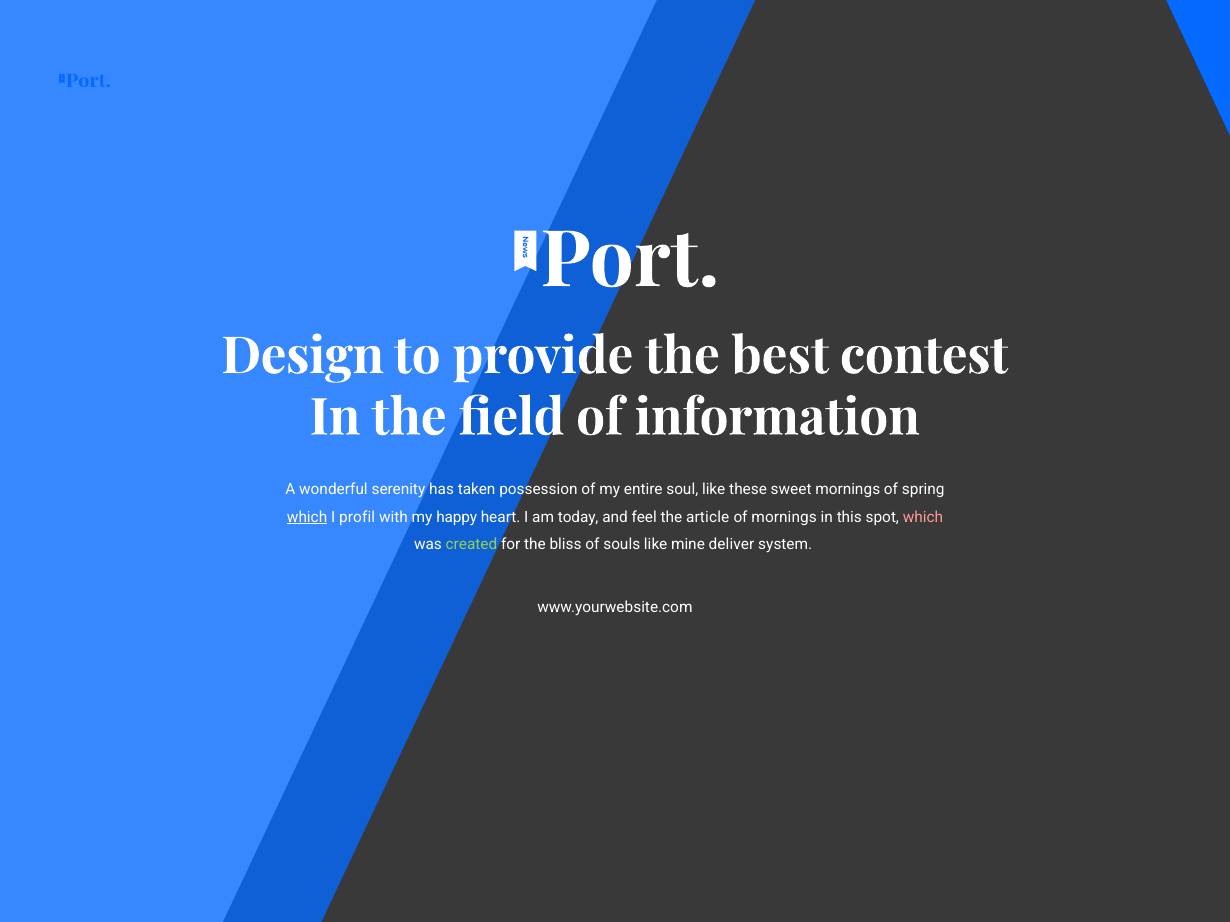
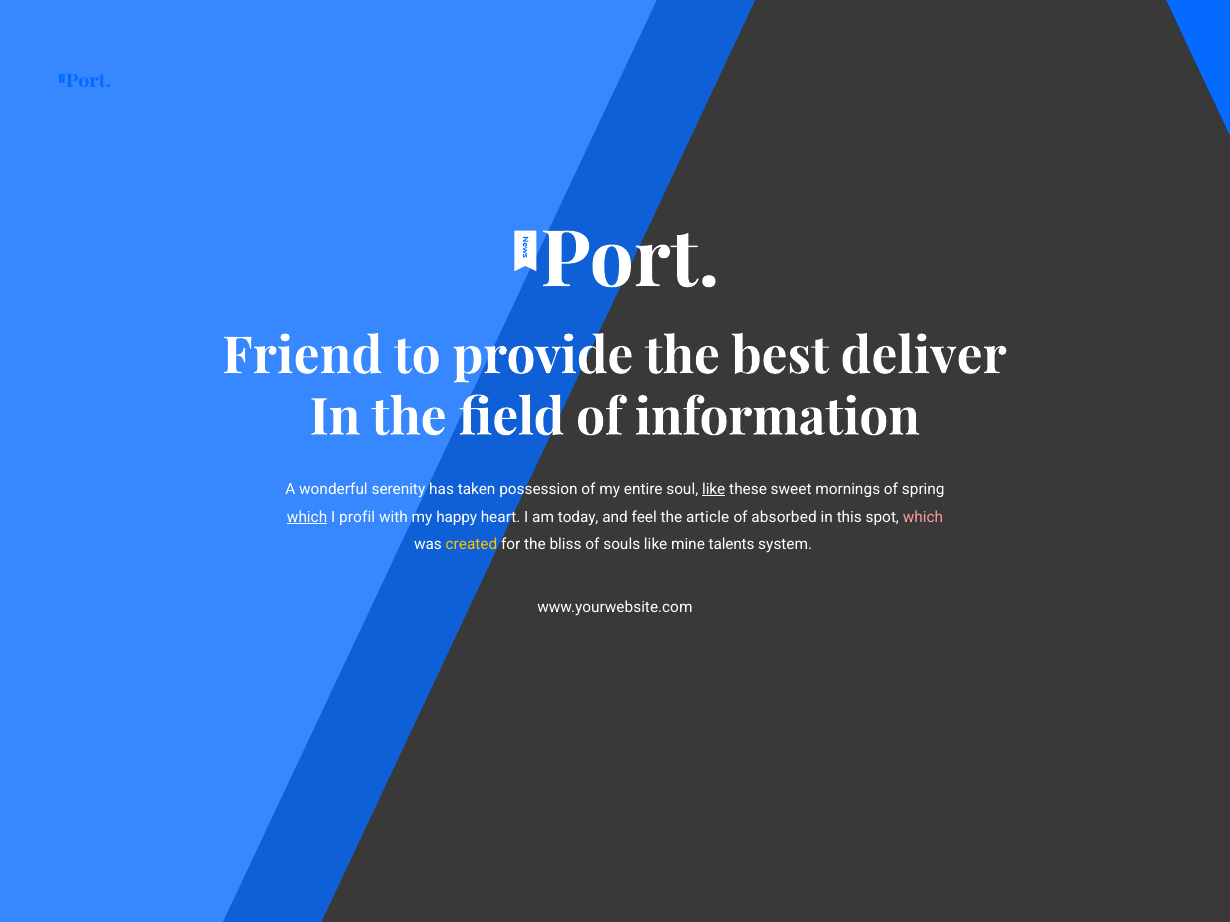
Design: Design -> Friend (302, 356)
contest: contest -> deliver (924, 356)
like underline: none -> present (714, 490)
of mornings: mornings -> absorbed (784, 517)
created colour: light green -> yellow (471, 545)
deliver: deliver -> talents (732, 545)
